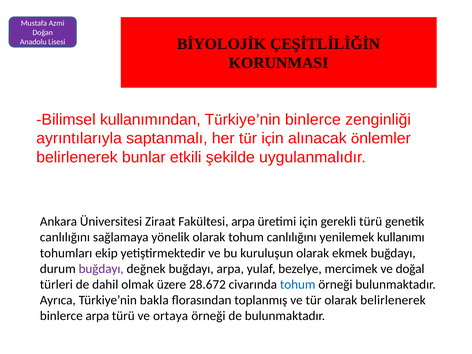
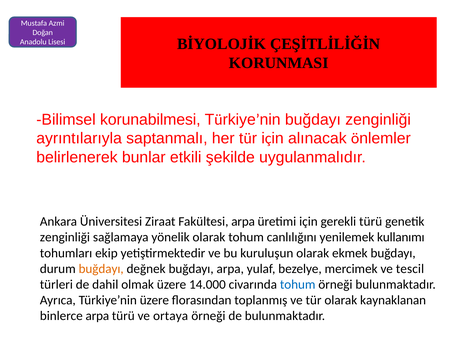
kullanımından: kullanımından -> korunabilmesi (150, 120)
Türkiye’nin binlerce: binlerce -> buğdayı (313, 120)
canlılığını: canlılığını -> zenginliği (65, 237)
buğdayı colour: purple -> orange (101, 269)
doğal: doğal -> tescil (410, 269)
28.672: 28.672 -> 14.000 (207, 285)
Türkiye’nin bakla: bakla -> üzere (154, 300)
olarak belirlenerek: belirlenerek -> kaynaklanan (393, 300)
